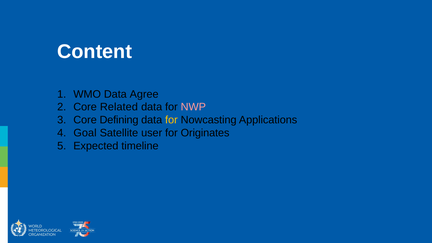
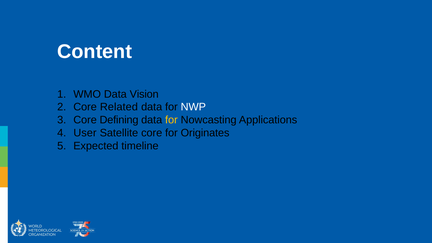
Agree: Agree -> Vision (144, 94)
NWP colour: pink -> white (193, 107)
Goal: Goal -> User (85, 133)
Satellite user: user -> core (152, 133)
